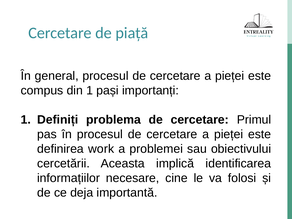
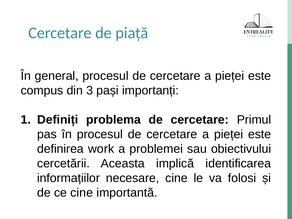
din 1: 1 -> 3 (90, 91)
ce deja: deja -> cine (82, 193)
